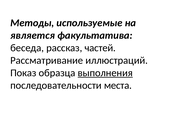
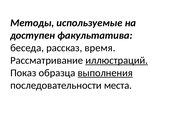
является: является -> доступен (33, 35)
частей: частей -> время (100, 48)
иллюстраций underline: none -> present (117, 60)
